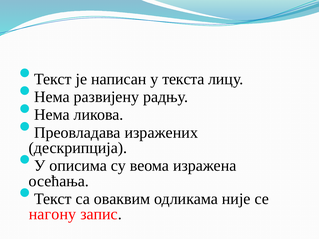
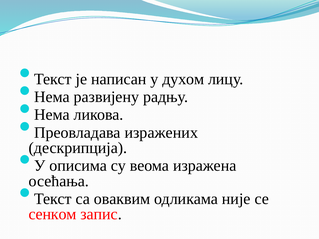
текста: текста -> духом (183, 79)
нагону: нагону -> сенком (53, 214)
